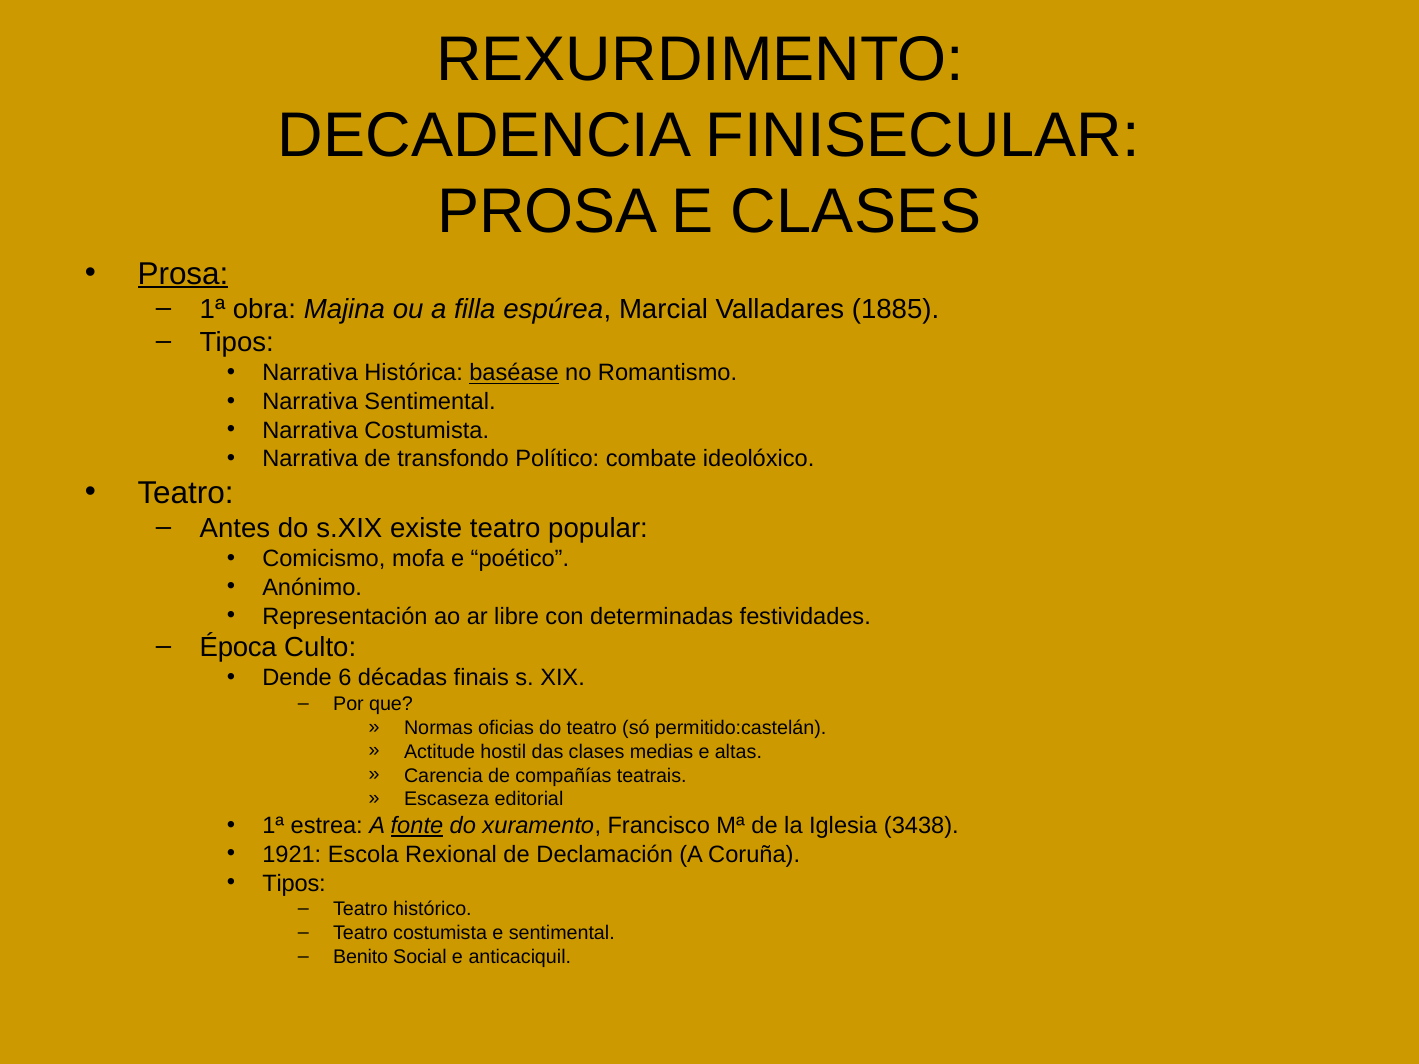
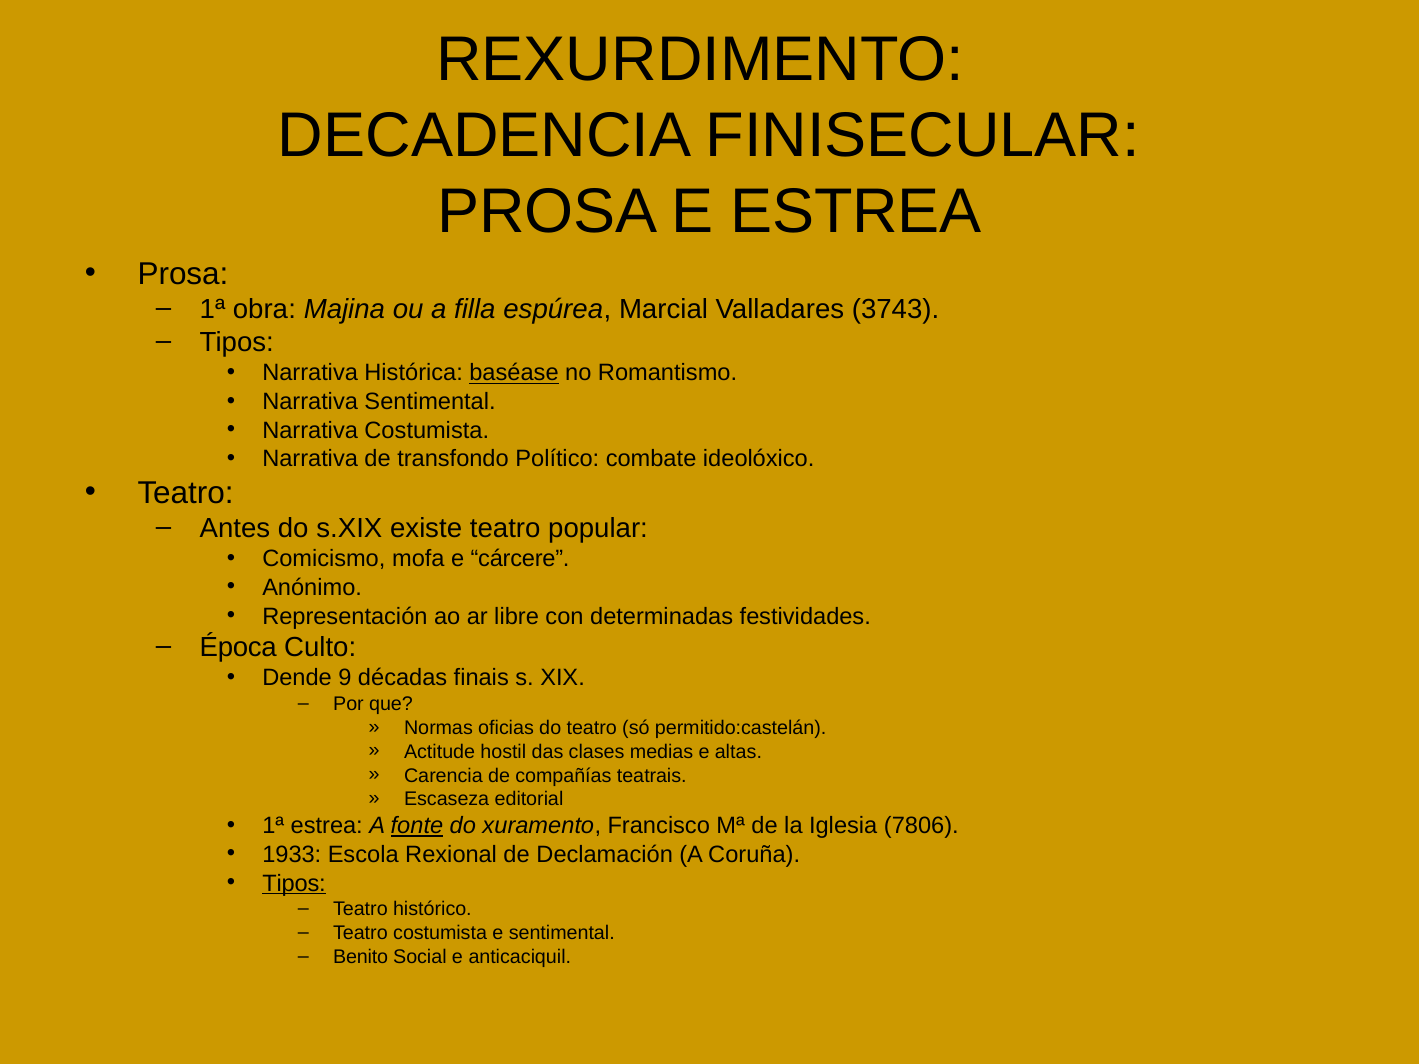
E CLASES: CLASES -> ESTREA (856, 211)
Prosa underline: present -> none (183, 274)
1885: 1885 -> 3743 (896, 309)
poético: poético -> cárcere (520, 559)
6: 6 -> 9 (345, 678)
3438: 3438 -> 7806 (921, 826)
1921: 1921 -> 1933 (292, 855)
Tipos underline: none -> present (294, 883)
